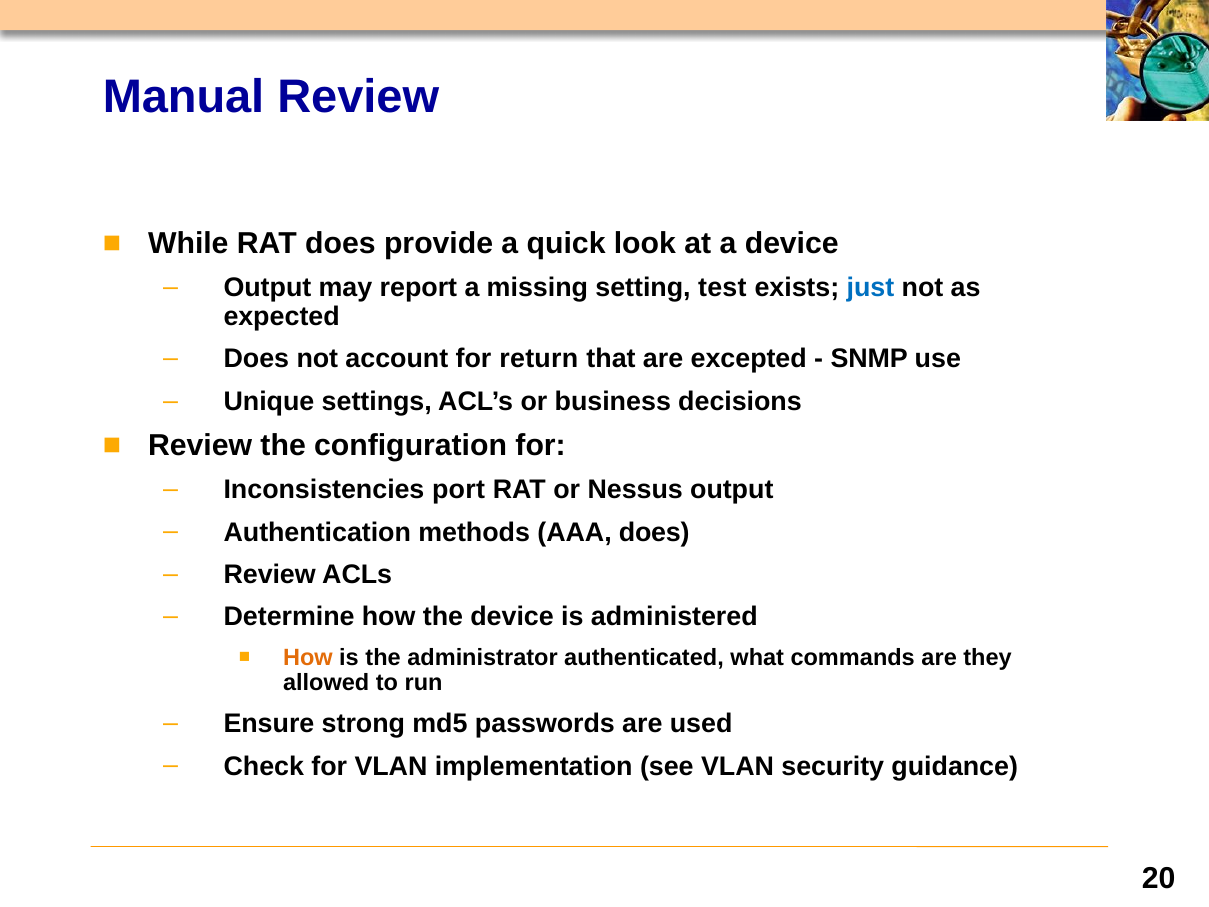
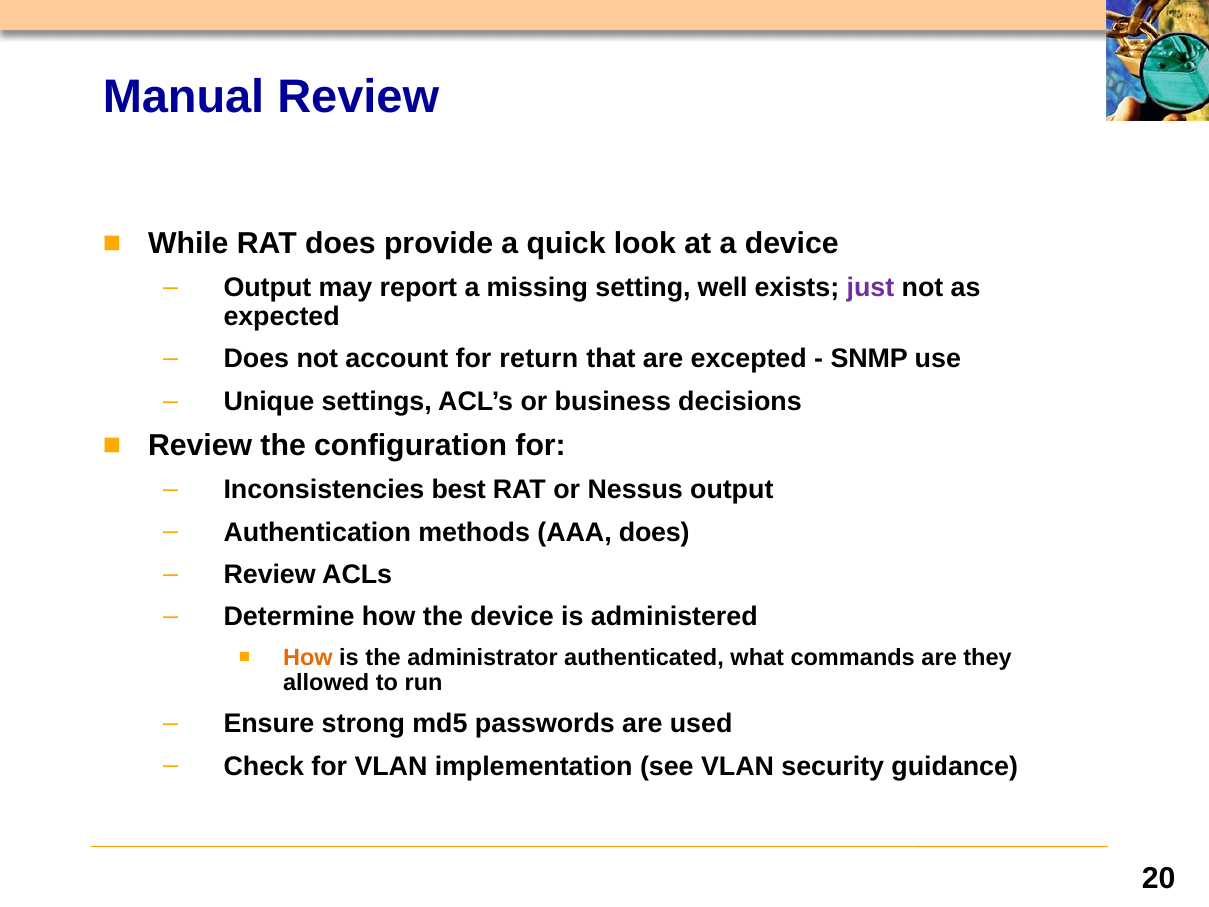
test: test -> well (723, 287)
just colour: blue -> purple (870, 287)
port: port -> best (459, 490)
